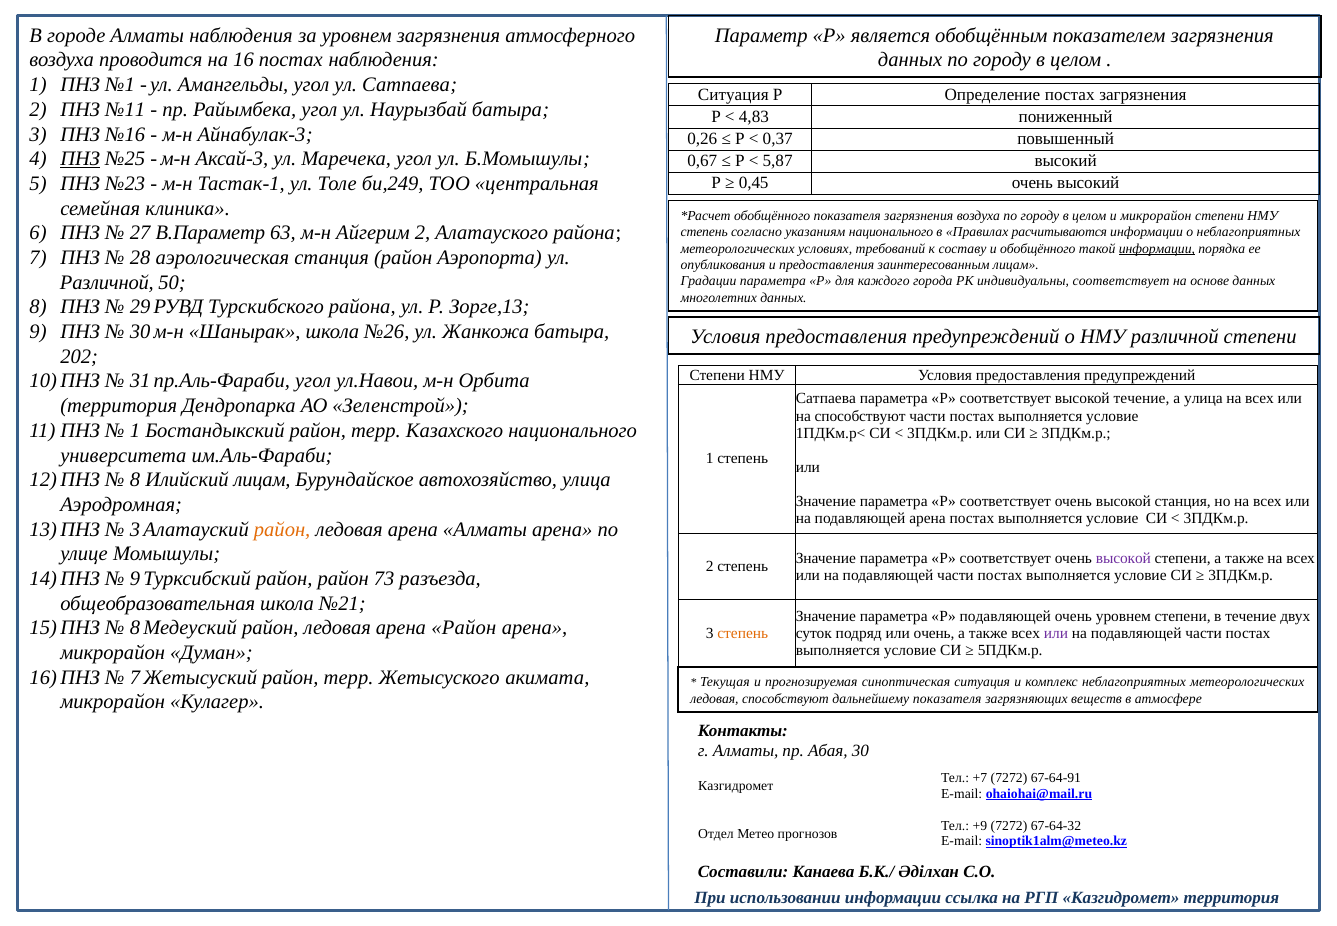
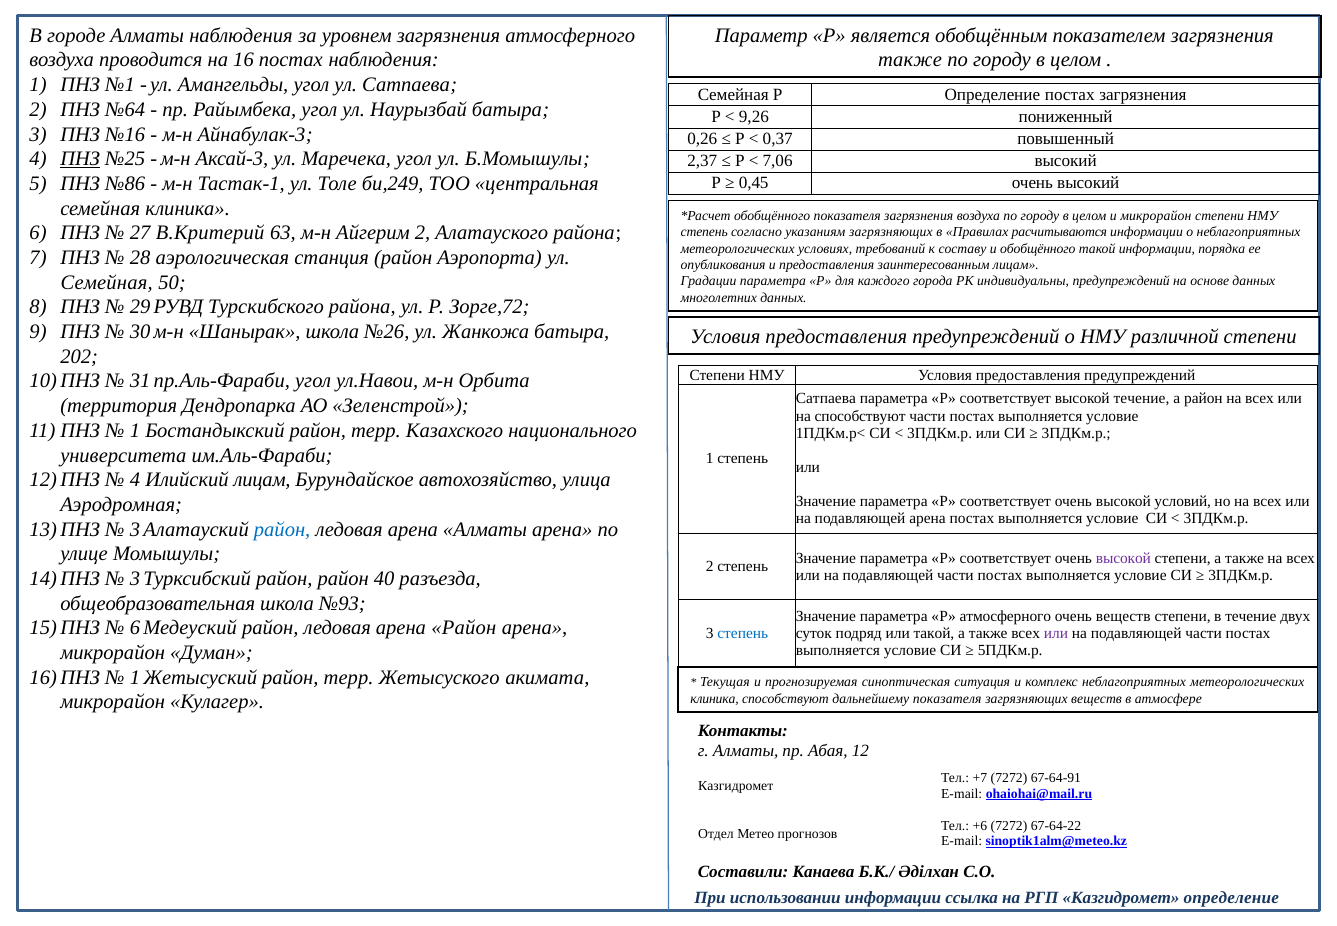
данных: данных -> также (910, 60)
Ситуация: Ситуация -> Семейная (733, 95)
№11: №11 -> №64 (125, 109)
4,83: 4,83 -> 9,26 (754, 117)
0,67: 0,67 -> 2,37 (702, 161)
5,87: 5,87 -> 7,06 (778, 161)
№23: №23 -> №86 (125, 184)
В.Параметр: В.Параметр -> В.Критерий (210, 233)
указаниям национального: национального -> загрязняющих (891, 232)
информации underline: present -> none (1157, 248)
Различной: Различной -> Семейная (107, 282)
индивидуальны соответствует: соответствует -> предупреждений (1121, 281)
Зорге,13: Зорге,13 -> Зорге,72 (489, 307)
а улица: улица -> район (1203, 399)
8: 8 -> 4 (135, 480)
высокой станция: станция -> условий (1183, 501)
район colour: orange -> blue (282, 529)
9: 9 -> 3 (135, 578)
73: 73 -> 40 (384, 578)
№21: №21 -> №93 (342, 603)
Р подавляющей: подавляющей -> атмосферного (1005, 616)
очень уровнем: уровнем -> веществ (1123, 616)
8: 8 -> 6 (135, 628)
степень colour: orange -> blue (743, 633)
или очень: очень -> такой (934, 633)
7: 7 -> 1 (135, 677)
ледовая: ледовая -> клиника (715, 699)
Абая 30: 30 -> 12 (860, 751)
+9: +9 -> +6 (980, 826)
67-64-32: 67-64-32 -> 67-64-22 (1056, 826)
Казгидромет территория: территория -> определение (1231, 898)
